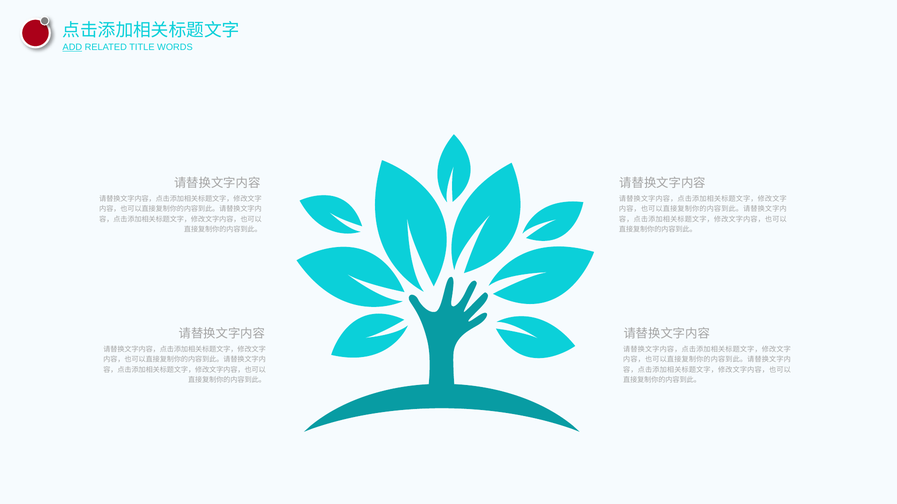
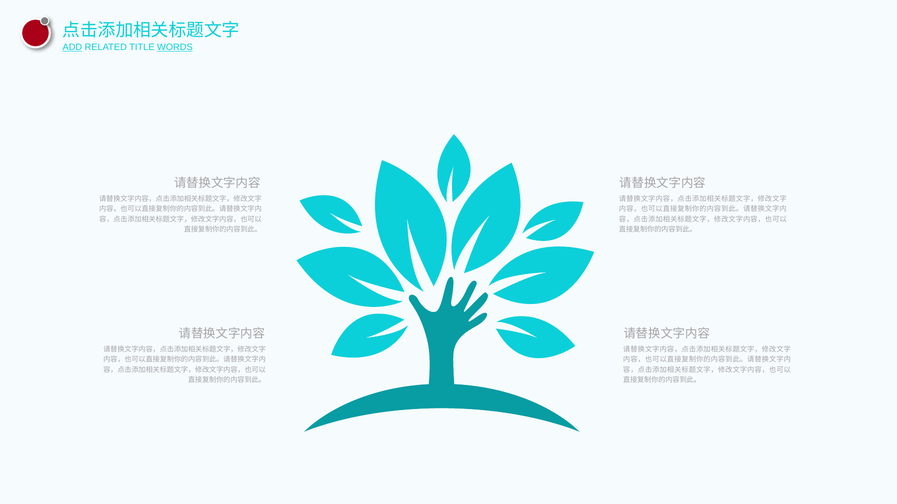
WORDS underline: none -> present (175, 47)
